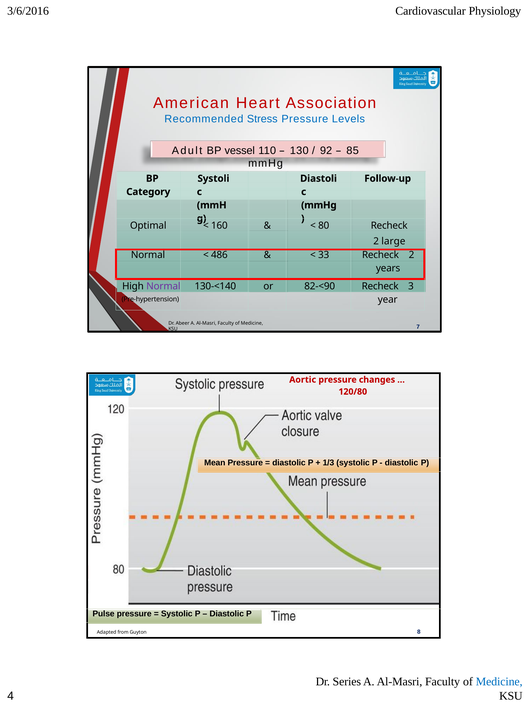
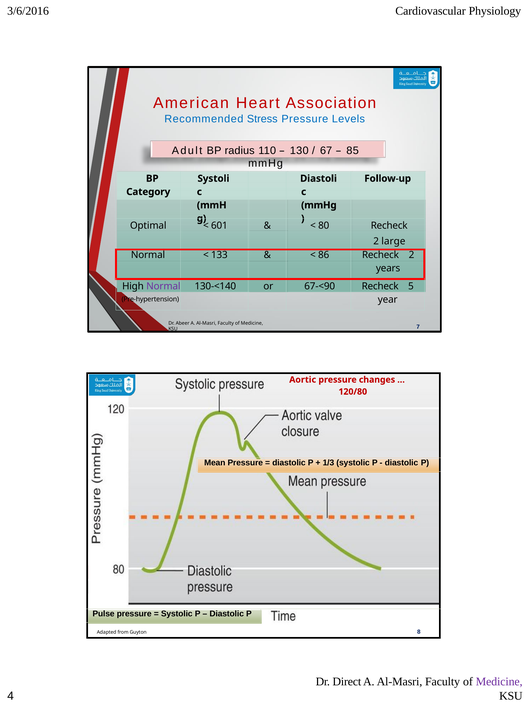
vessel: vessel -> radius (240, 150)
92: 92 -> 67 (326, 150)
160: 160 -> 601 (219, 225)
486: 486 -> 133 (219, 255)
33: 33 -> 86 (324, 255)
82-<90: 82-<90 -> 67-<90 (320, 286)
3: 3 -> 5 (411, 286)
Series: Series -> Direct (347, 681)
Medicine colour: blue -> purple (499, 681)
